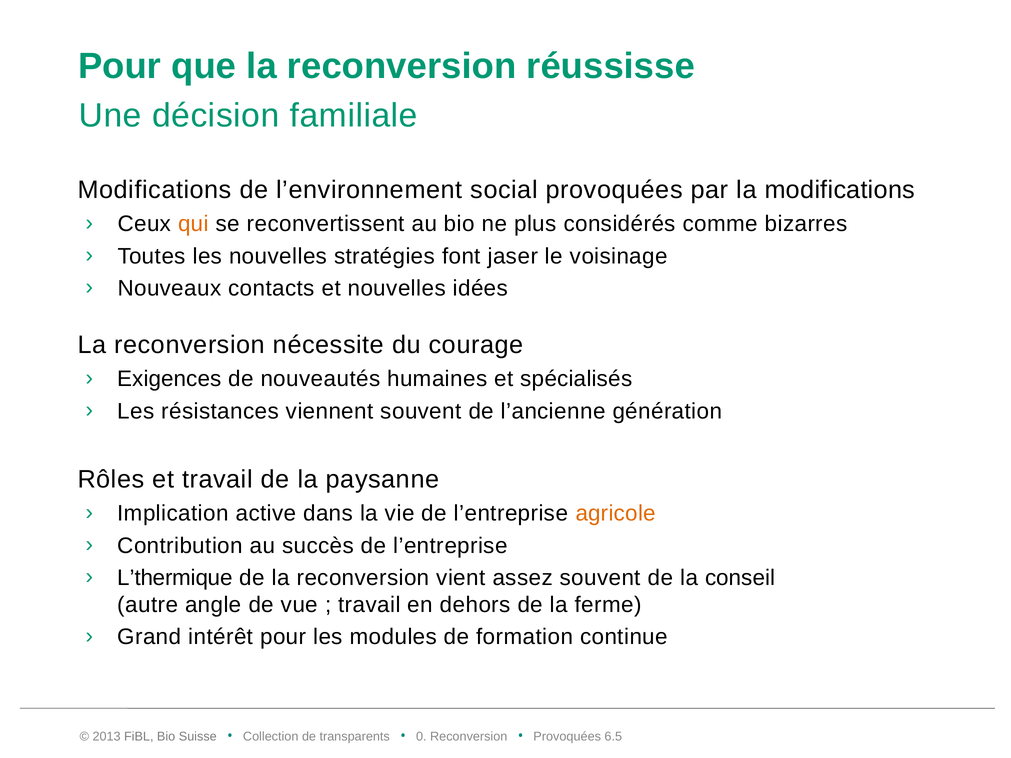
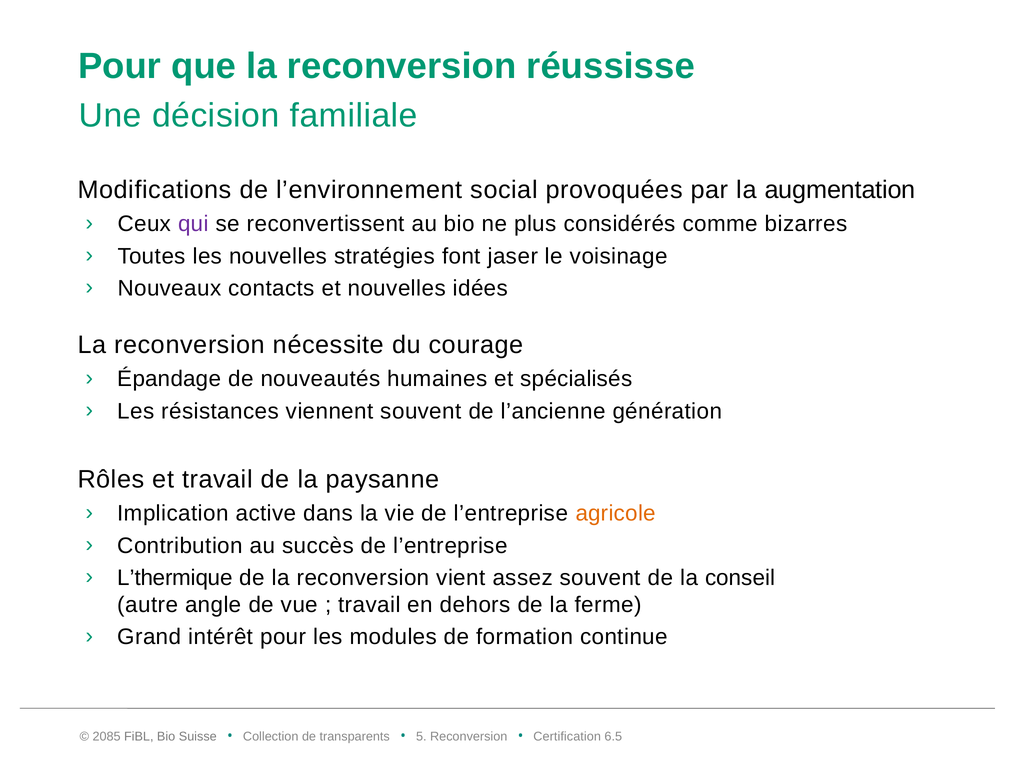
la modifications: modifications -> augmentation (840, 190)
qui colour: orange -> purple (193, 224)
Exigences: Exigences -> Épandage (169, 379)
2013: 2013 -> 2085 (107, 737)
0: 0 -> 5 (421, 737)
Provoquées: Provoquées -> Certification (567, 737)
